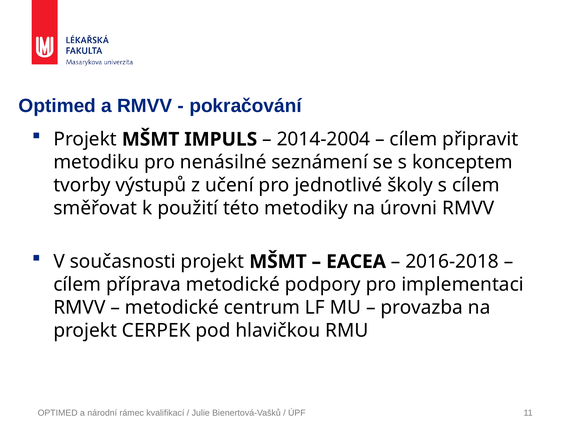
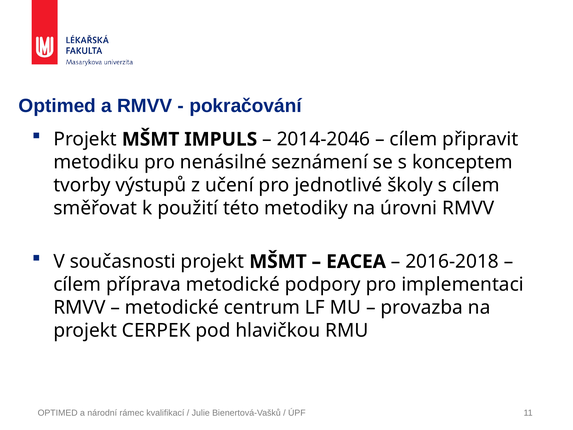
2014-2004: 2014-2004 -> 2014-2046 (323, 139)
